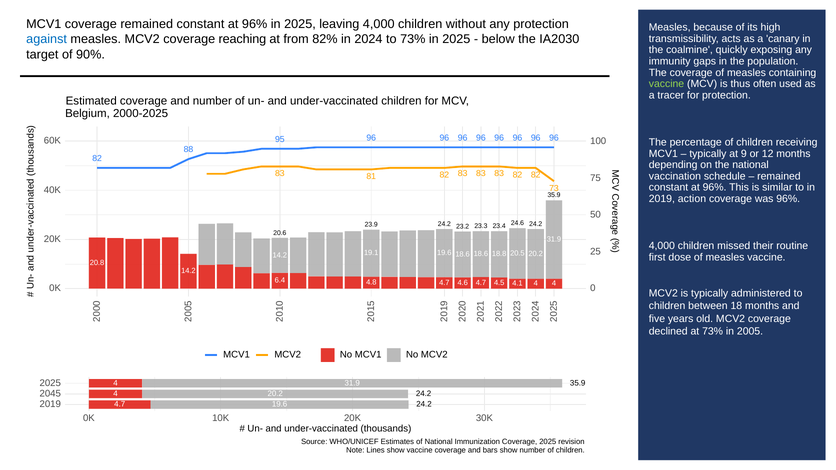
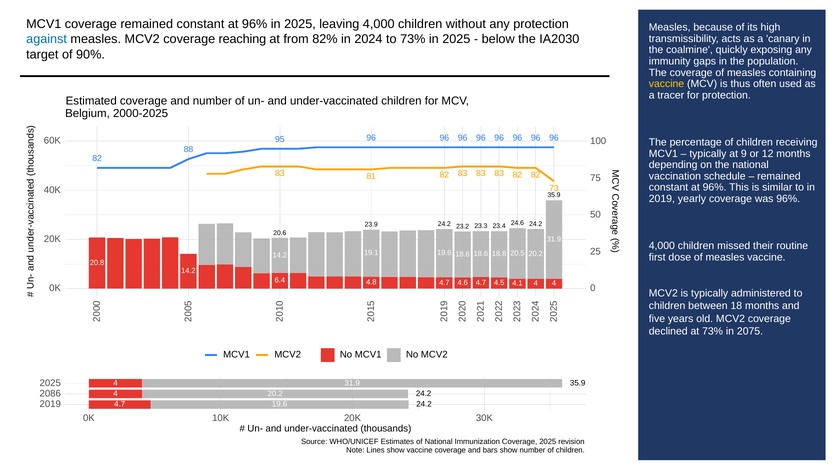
vaccine colour: light green -> yellow (667, 84)
action: action -> yearly (692, 199)
2005: 2005 -> 2075 (750, 331)
2045: 2045 -> 2086 (50, 394)
